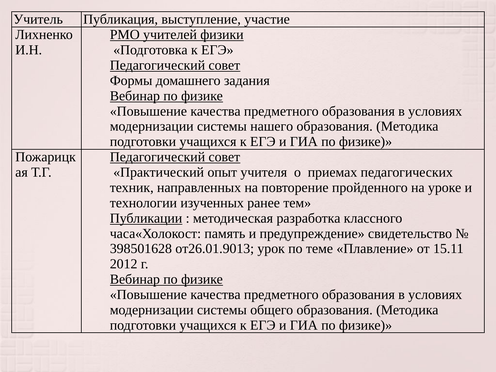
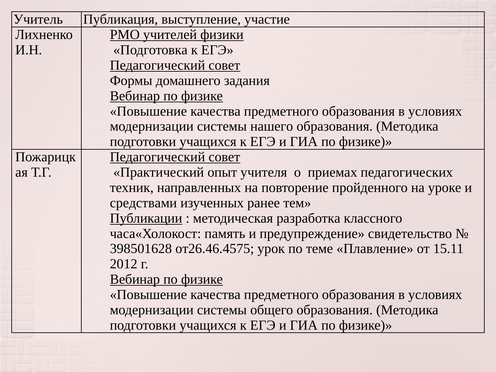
технологии: технологии -> средствами (143, 203)
от26.01.9013: от26.01.9013 -> от26.46.4575 (215, 249)
